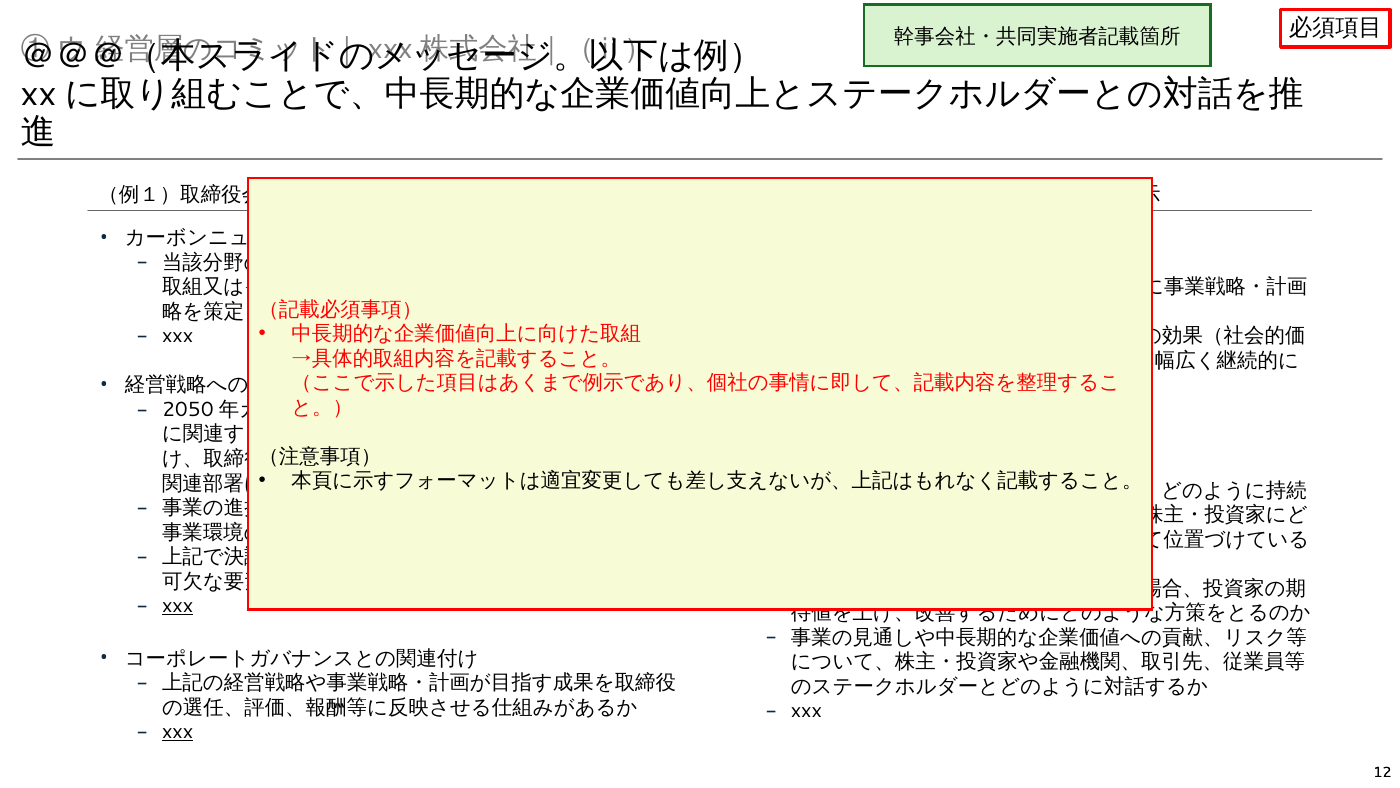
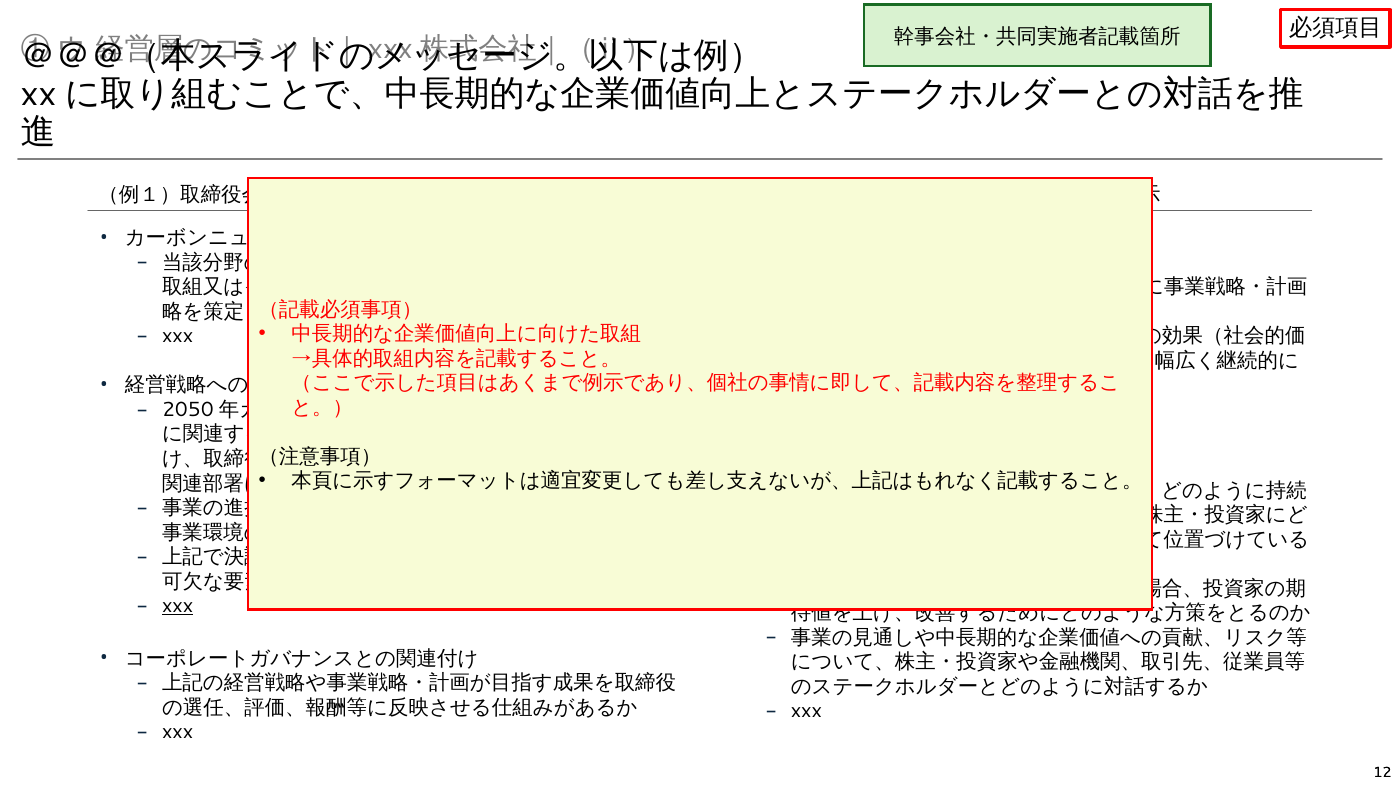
xxx underline: present -> none (178, 732)
